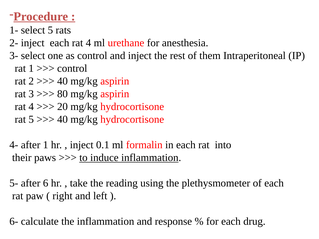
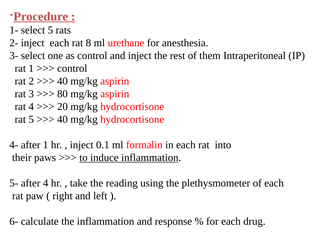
each rat 4: 4 -> 8 (88, 43)
after 6: 6 -> 4 (46, 183)
